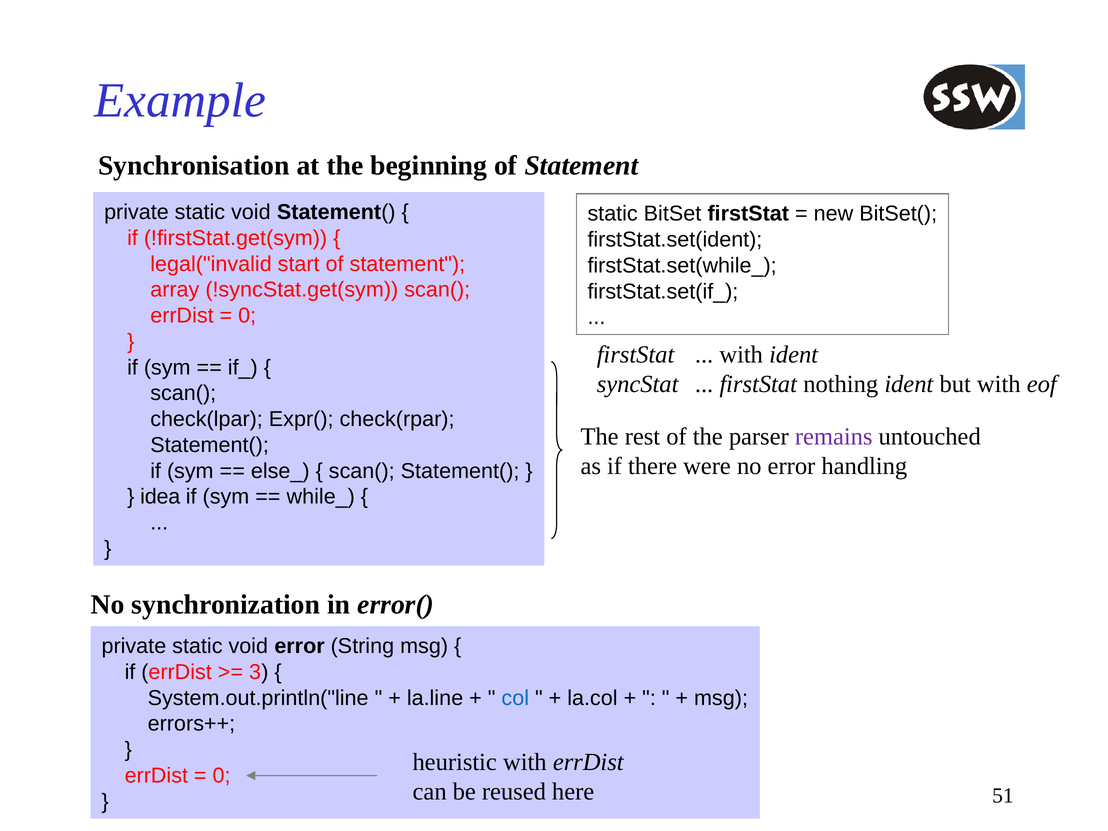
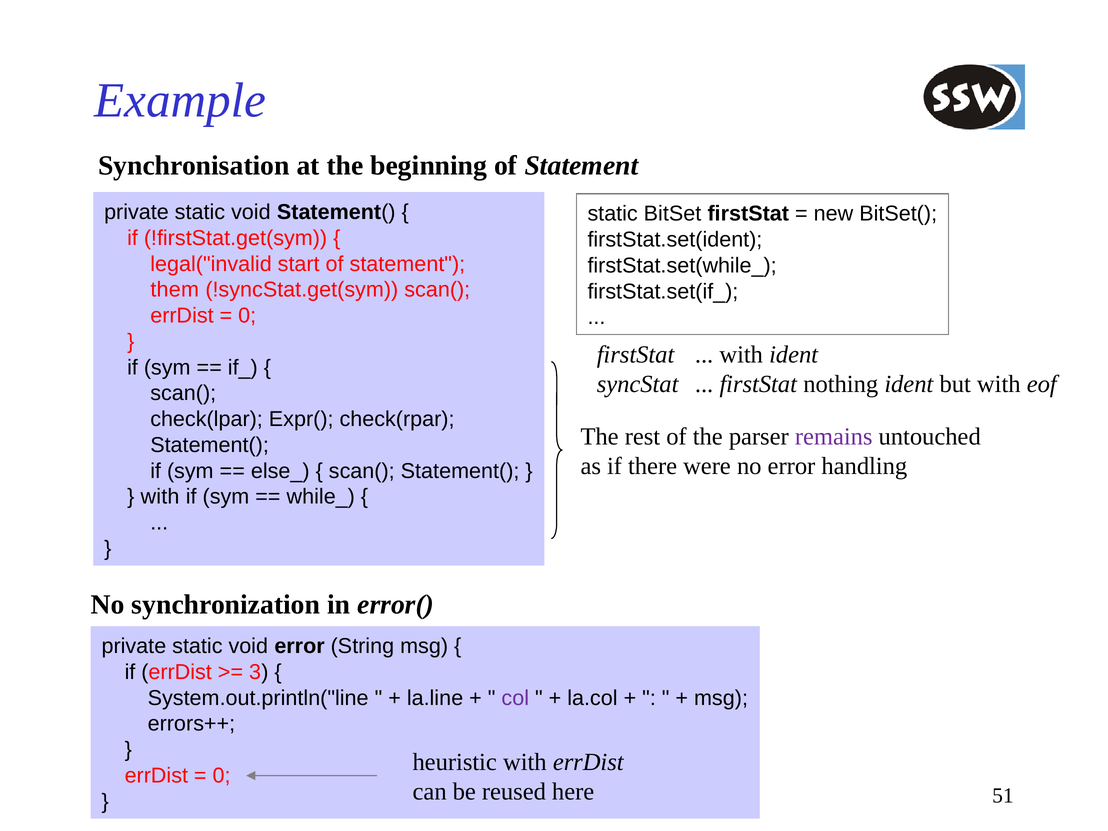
array: array -> them (175, 290)
idea: idea -> with (160, 497)
col colour: blue -> purple (515, 698)
